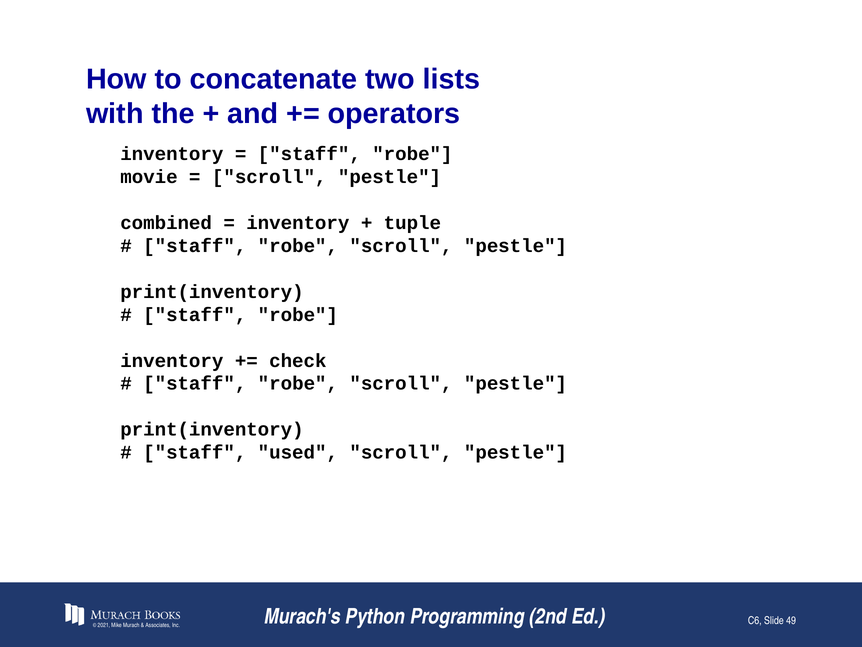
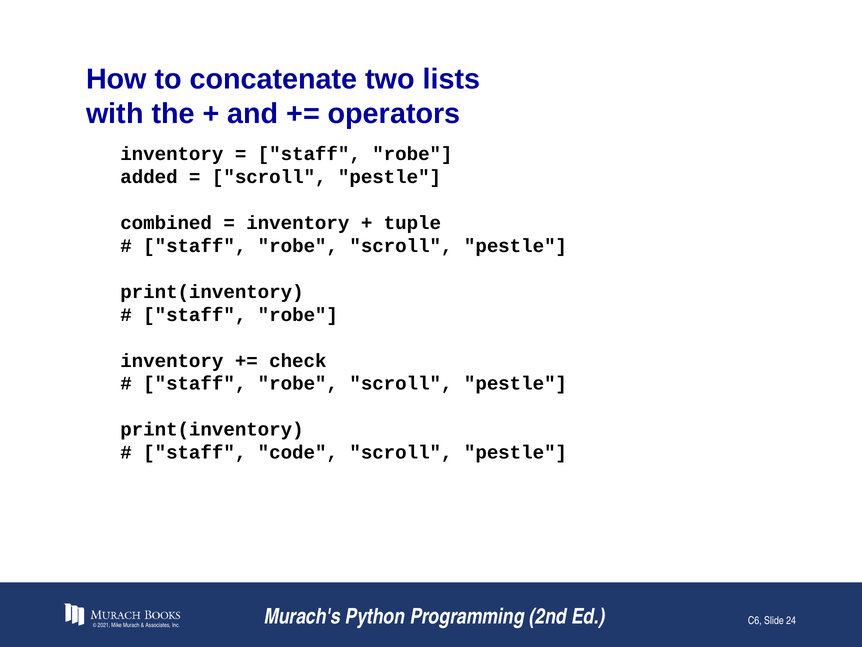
movie: movie -> added (149, 177)
used: used -> code (298, 452)
49: 49 -> 24 (791, 620)
